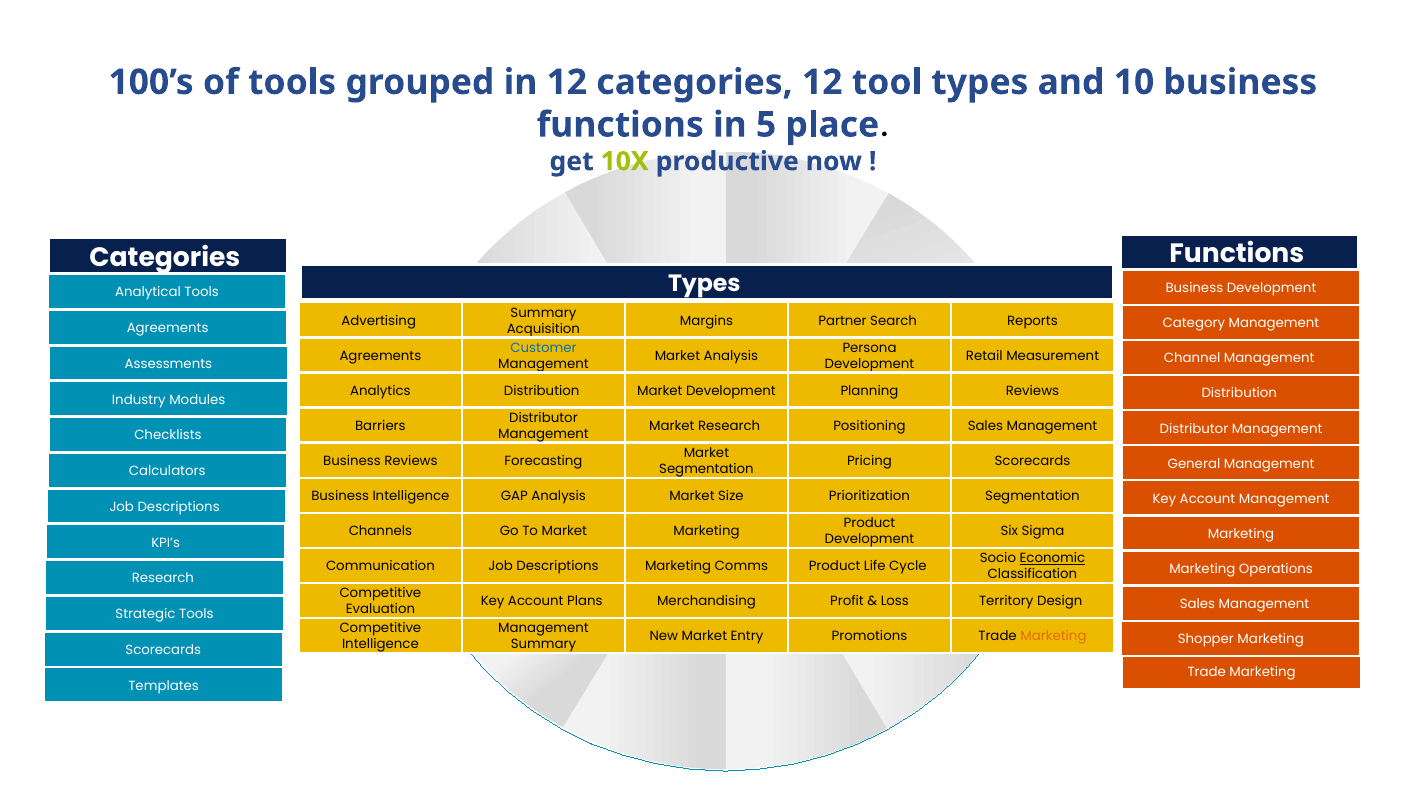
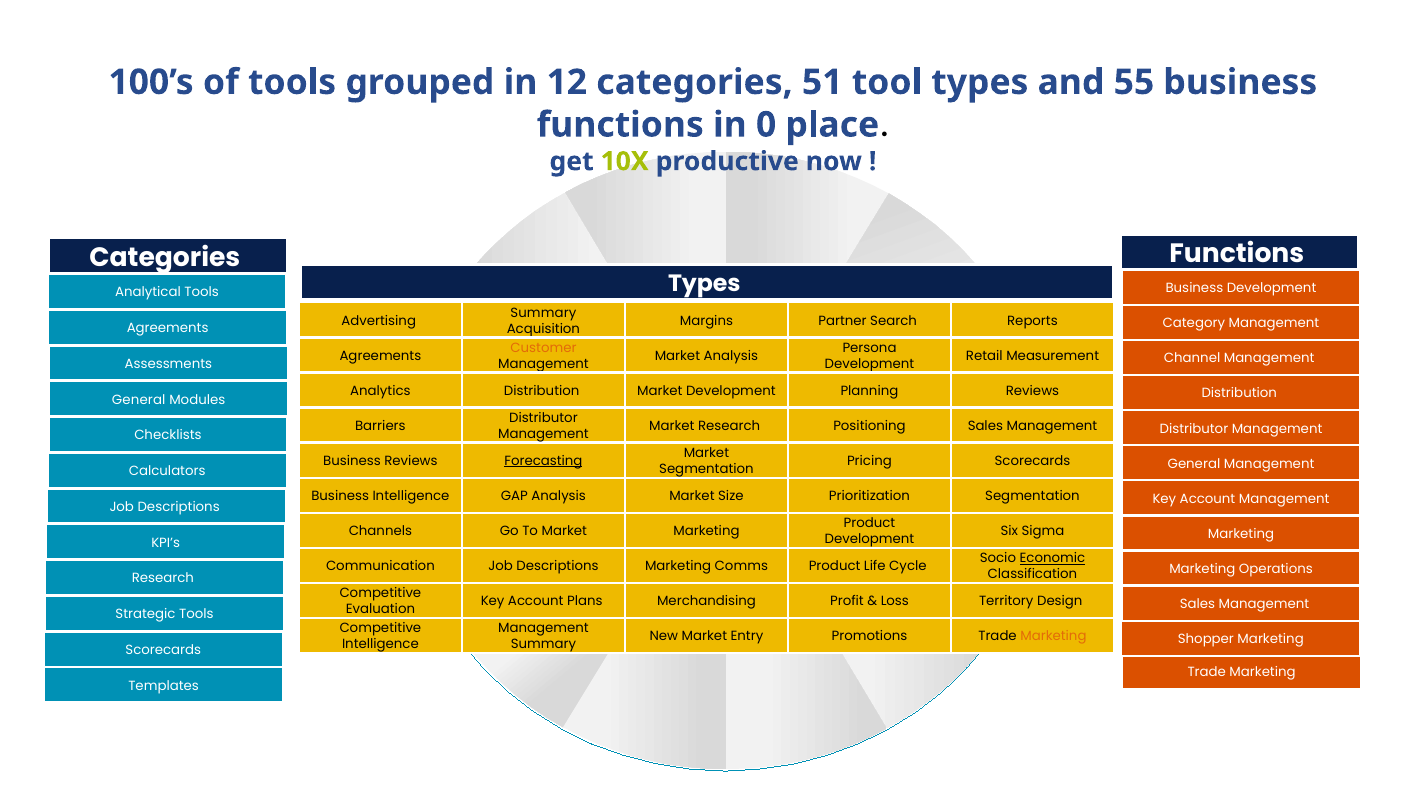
categories 12: 12 -> 51 (822, 82)
10: 10 -> 55 (1134, 82)
5: 5 -> 0 (766, 125)
Customer colour: blue -> orange (543, 348)
Industry: Industry -> General (139, 400)
Forecasting underline: none -> present (543, 462)
